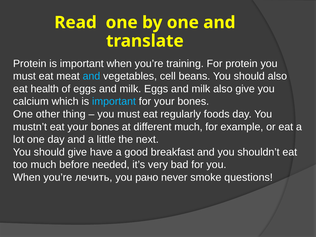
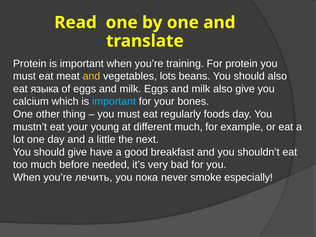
and colour: light blue -> yellow (91, 76)
cell: cell -> lots (168, 76)
health: health -> языка (45, 89)
eat your bones: bones -> young (105, 127)
рано: рано -> пока (147, 177)
questions: questions -> especially (249, 177)
